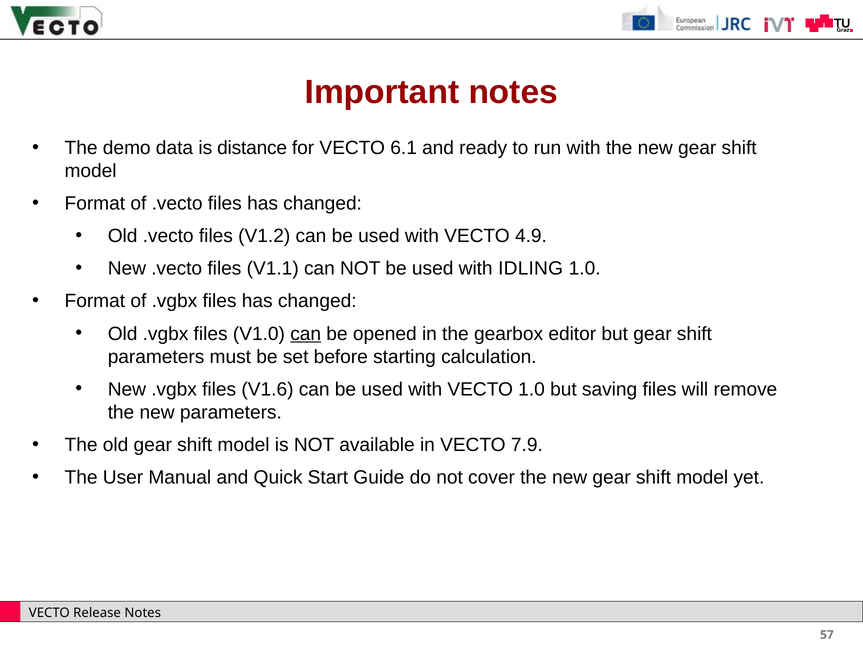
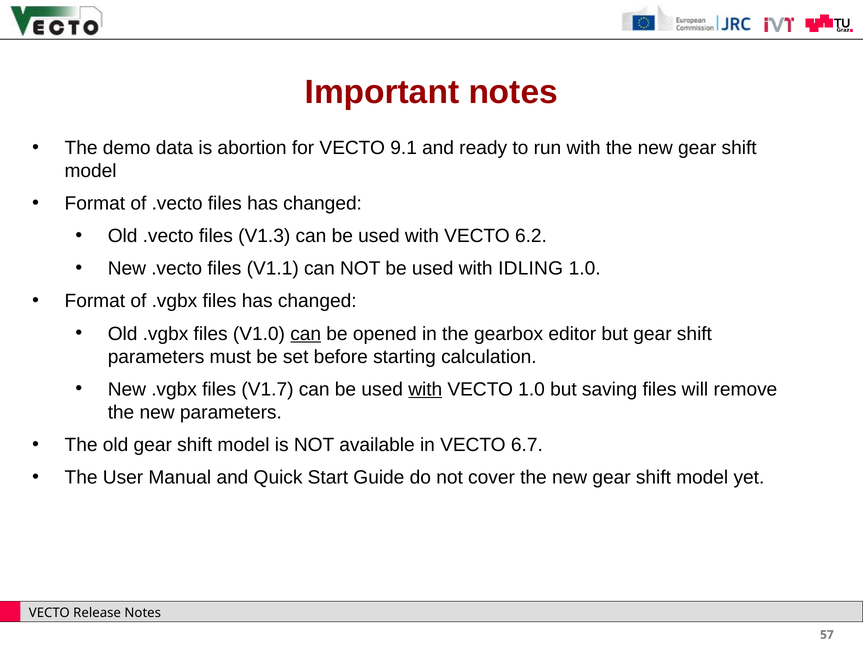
distance: distance -> abortion (252, 148)
6.1: 6.1 -> 9.1 (404, 148)
V1.2: V1.2 -> V1.3 (264, 236)
4.9: 4.9 -> 6.2 (531, 236)
V1.6: V1.6 -> V1.7 (267, 389)
with underline: none -> present (425, 389)
7.9: 7.9 -> 6.7 (527, 445)
